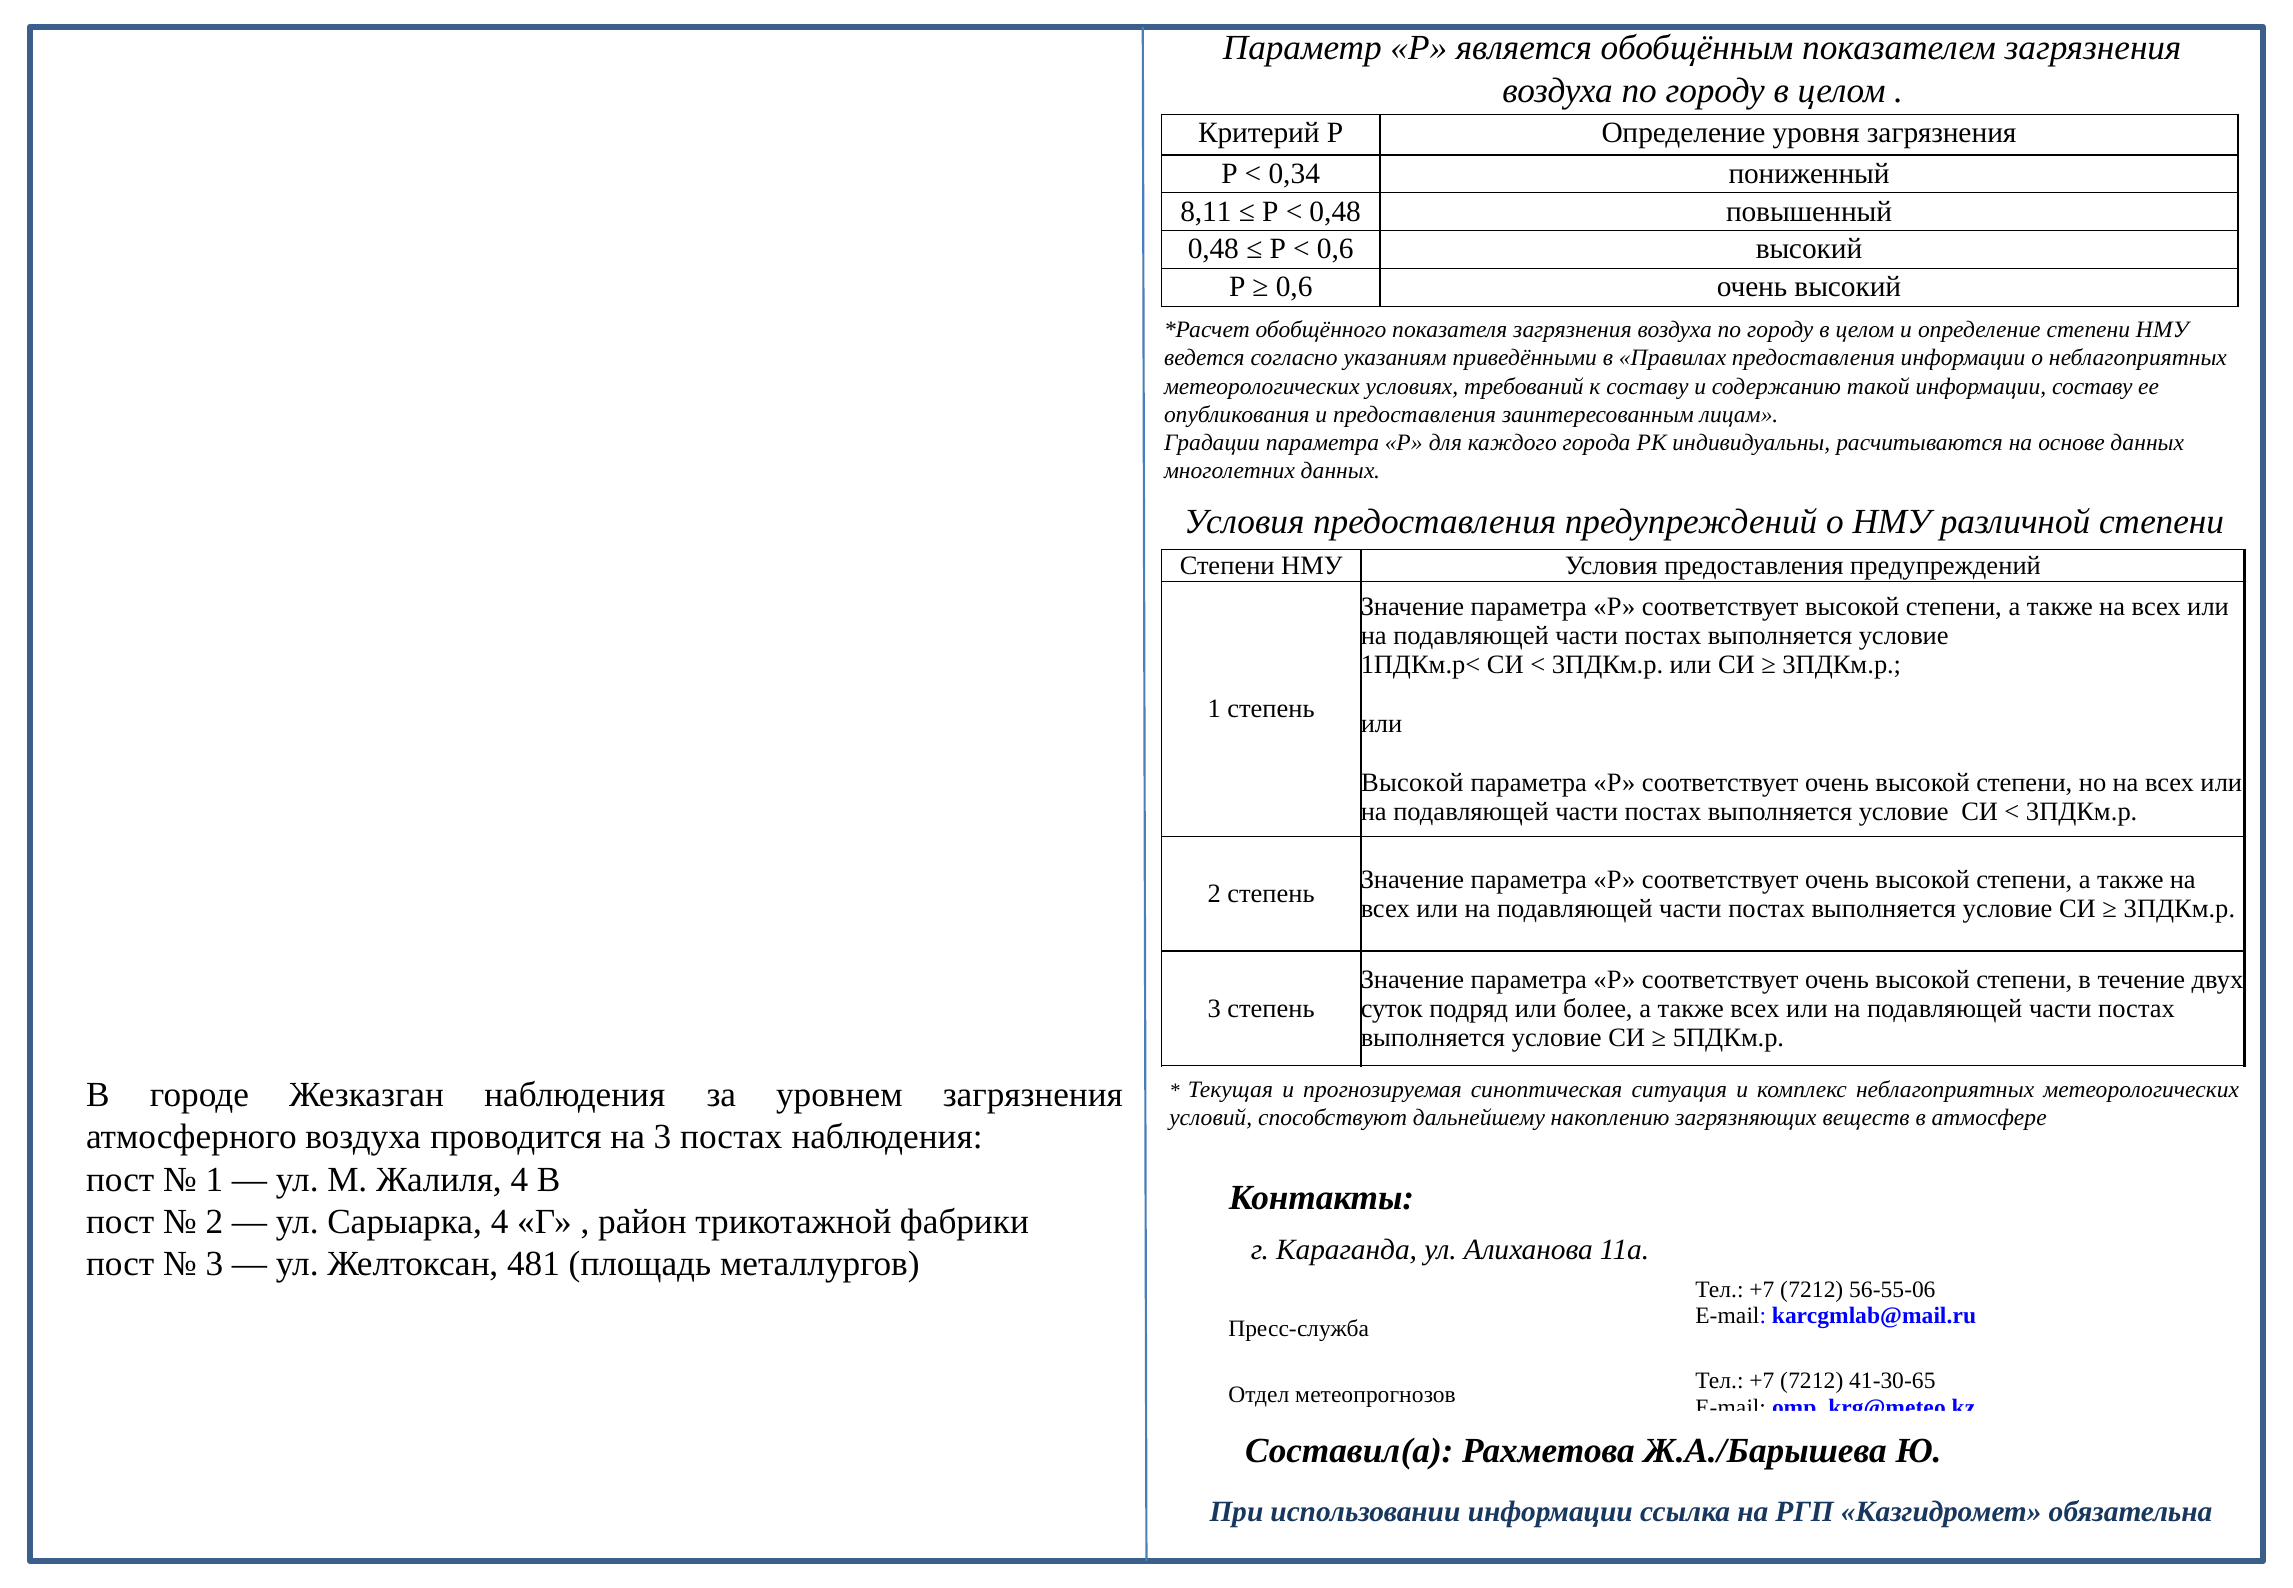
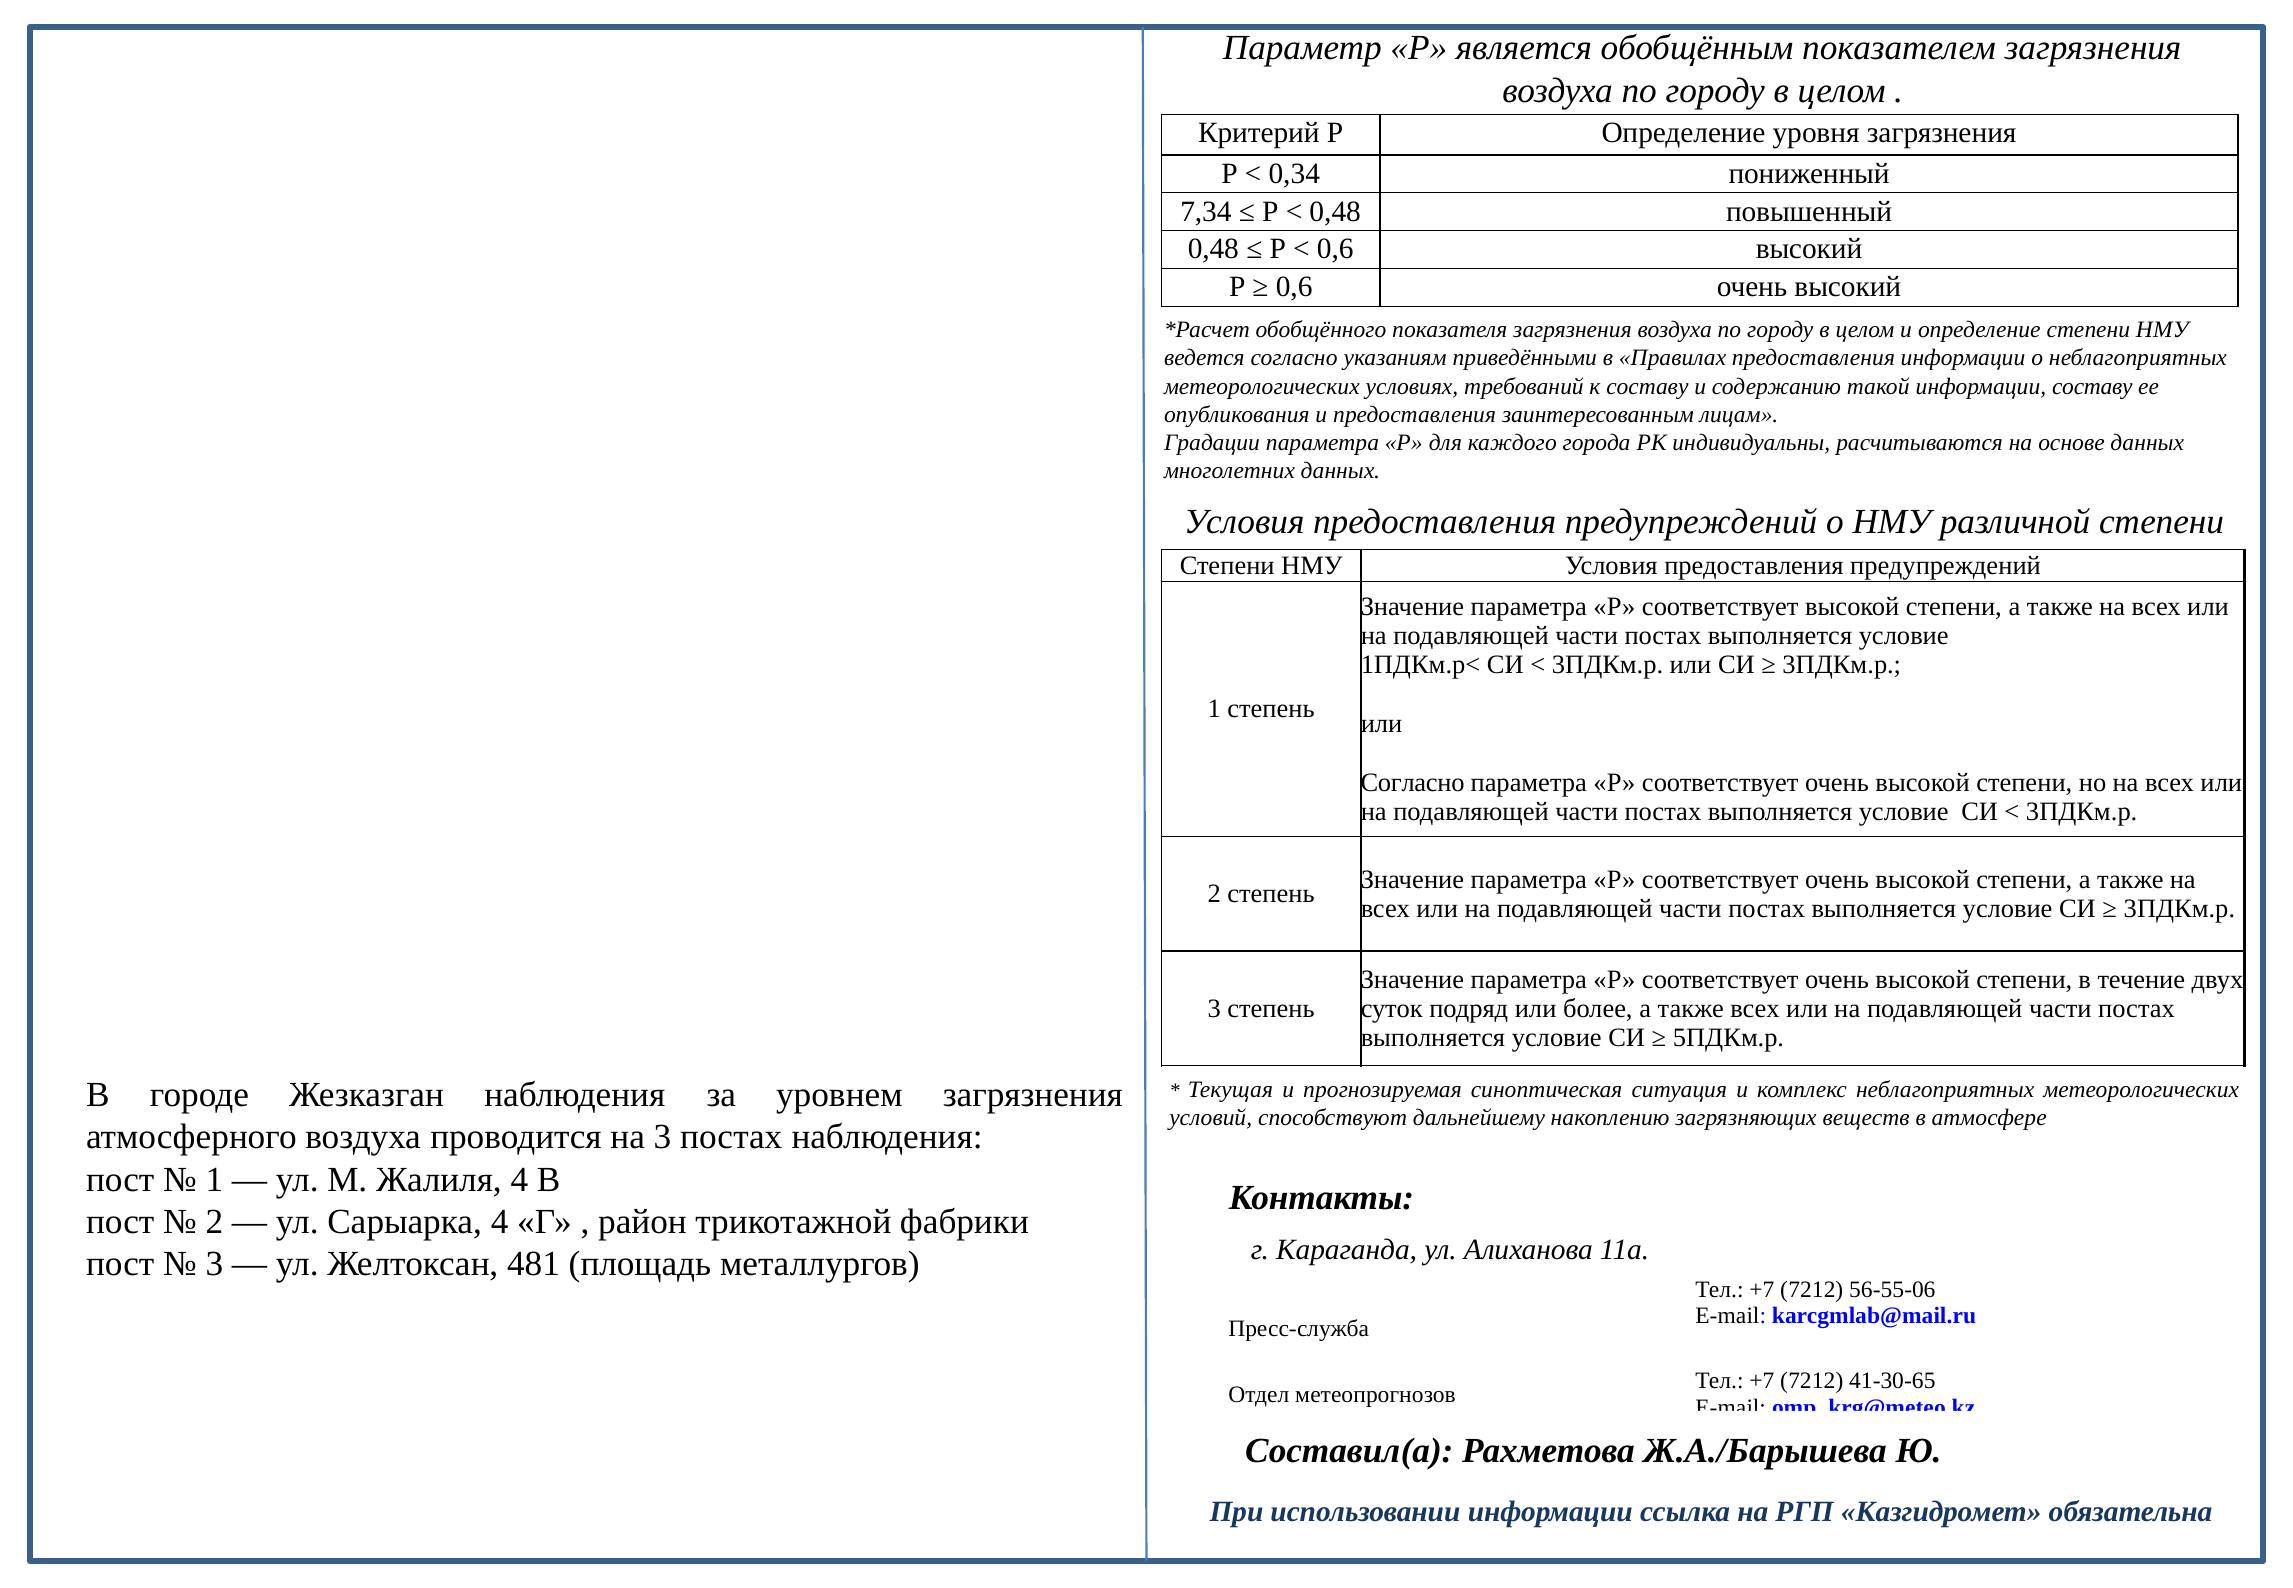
8,11: 8,11 -> 7,34 (1206, 211)
Высокой: Высокой -> Согласно (1413, 782)
